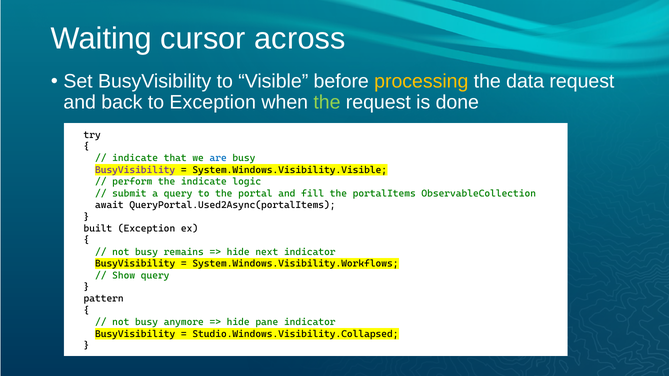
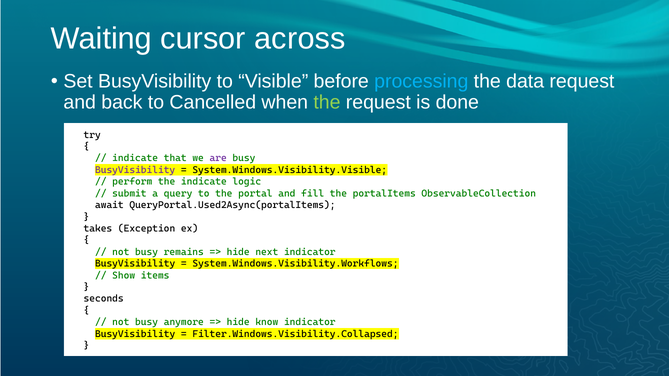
processing colour: yellow -> light blue (421, 82)
to Exception: Exception -> Cancelled (213, 103)
are colour: blue -> purple (218, 158)
built: built -> takes (98, 229)
Show query: query -> items (155, 276)
pattern: pattern -> seconds (104, 299)
pane: pane -> know (267, 322)
Studio.Windows.Visibility.Collapsed: Studio.Windows.Visibility.Collapsed -> Filter.Windows.Visibility.Collapsed (295, 334)
